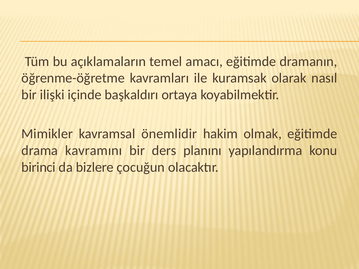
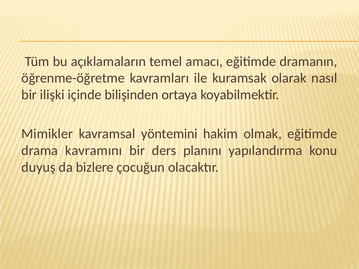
başkaldırı: başkaldırı -> bilişinden (132, 95)
önemlidir: önemlidir -> yöntemini (169, 134)
birinci: birinci -> duyuş (38, 167)
